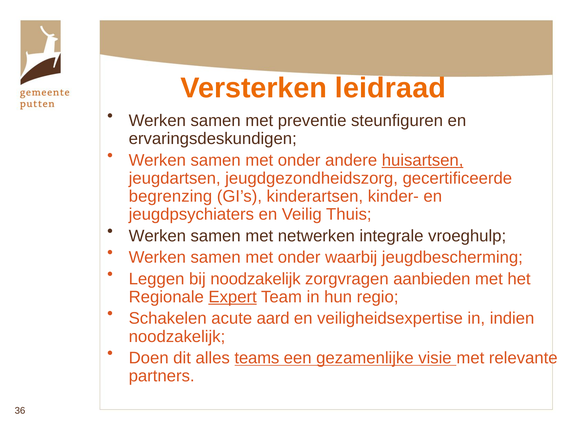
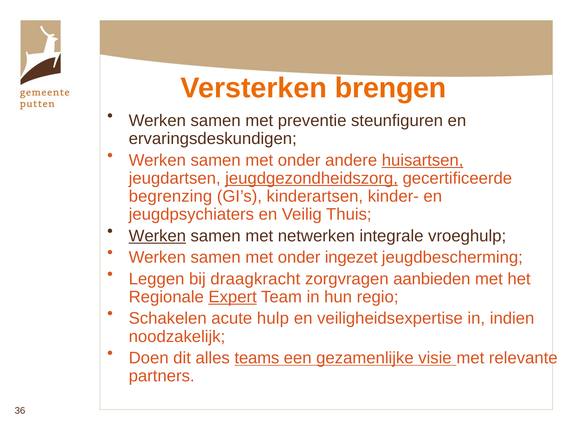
leidraad: leidraad -> brengen (391, 88)
jeugdgezondheidszorg underline: none -> present (312, 178)
Werken underline: none -> present (157, 236)
waarbij: waarbij -> ingezet (351, 257)
bij noodzakelijk: noodzakelijk -> draagkracht (255, 279)
aard: aard -> hulp (273, 318)
